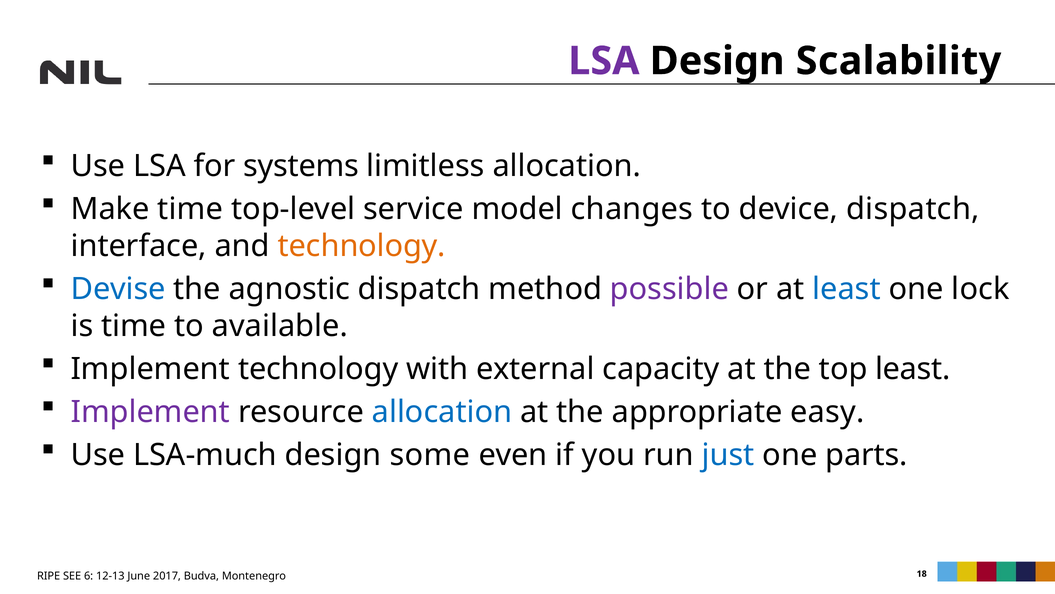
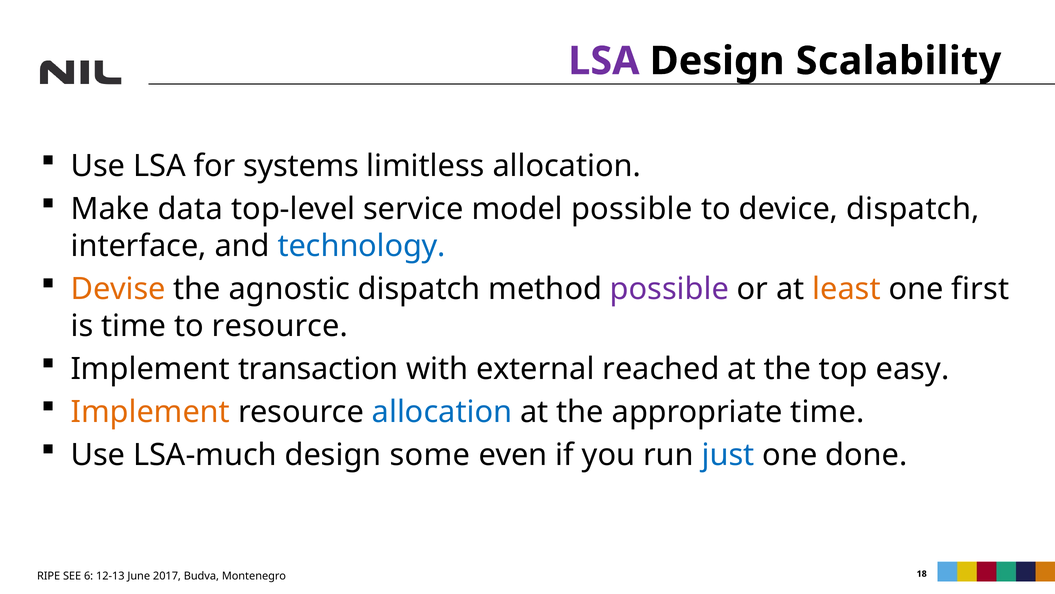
Make time: time -> data (190, 209)
model changes: changes -> possible (632, 209)
technology colour: orange -> blue (362, 246)
Devise colour: blue -> orange (118, 289)
least colour: blue -> orange (846, 289)
lock: lock -> first (981, 289)
to available: available -> resource (280, 326)
Implement technology: technology -> transaction (318, 369)
capacity: capacity -> reached (661, 369)
top least: least -> easy (913, 369)
Implement colour: purple -> orange (150, 412)
appropriate easy: easy -> time (827, 412)
parts: parts -> done (866, 455)
